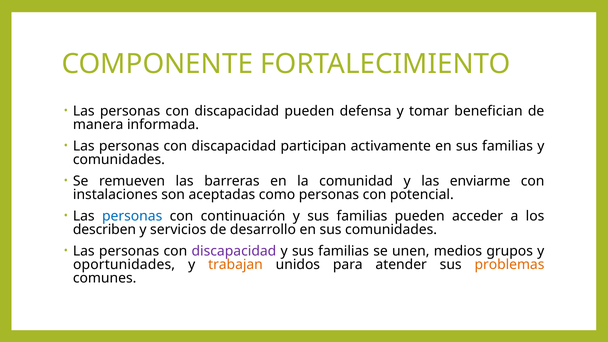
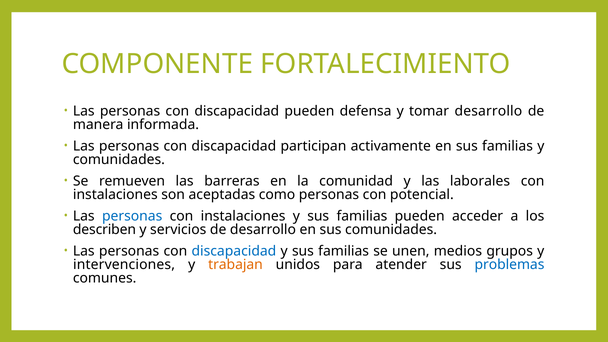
tomar benefician: benefician -> desarrollo (488, 111)
enviarme: enviarme -> laborales (480, 181)
continuación: continuación -> instalaciones (243, 216)
discapacidad colour: purple -> blue (234, 251)
oportunidades: oportunidades -> intervenciones (124, 265)
problemas colour: orange -> blue (509, 265)
